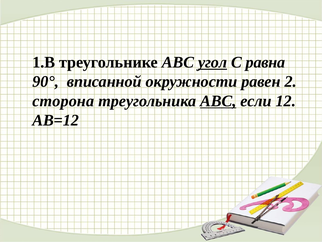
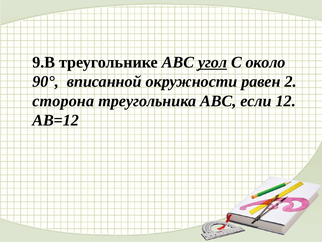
1.В: 1.В -> 9.В (44, 62)
равна: равна -> около (265, 62)
ABC underline: present -> none (218, 101)
